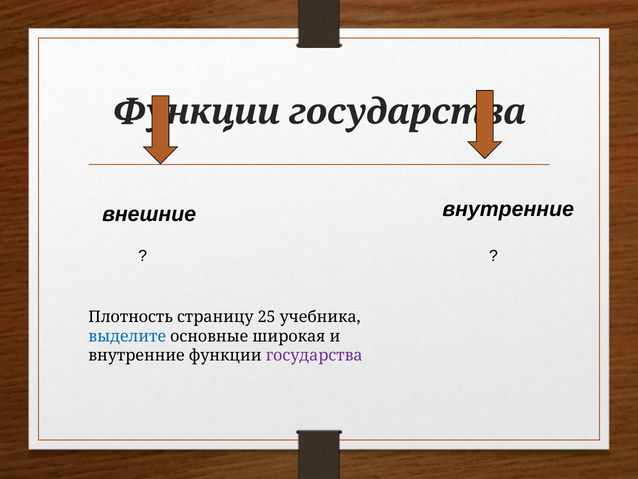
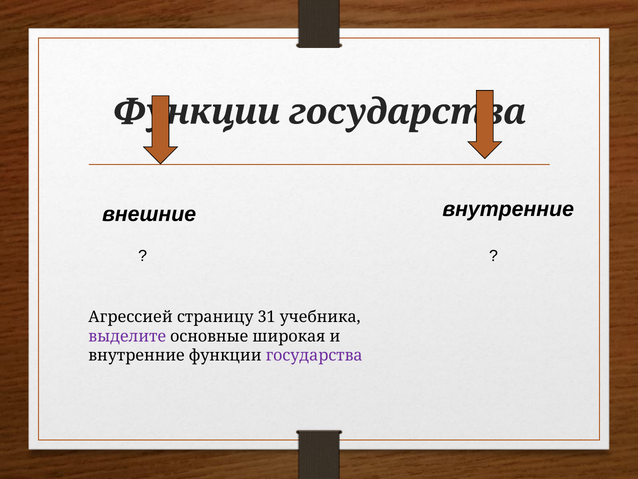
Плотность: Плотность -> Агрессией (131, 317)
25: 25 -> 31 (267, 317)
выделите colour: blue -> purple (127, 336)
